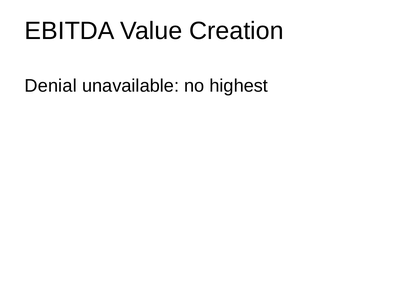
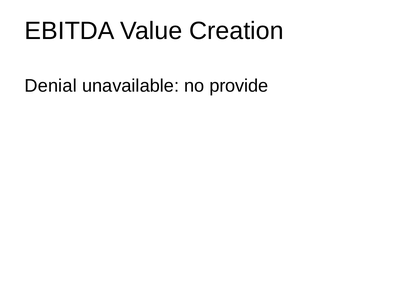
highest: highest -> provide (239, 86)
